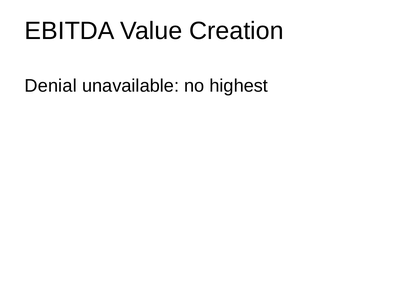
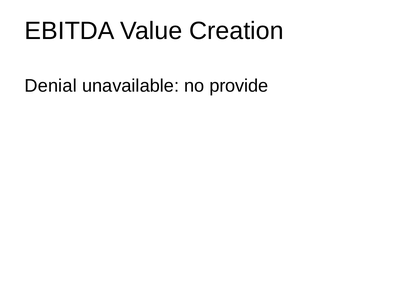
highest: highest -> provide (239, 86)
